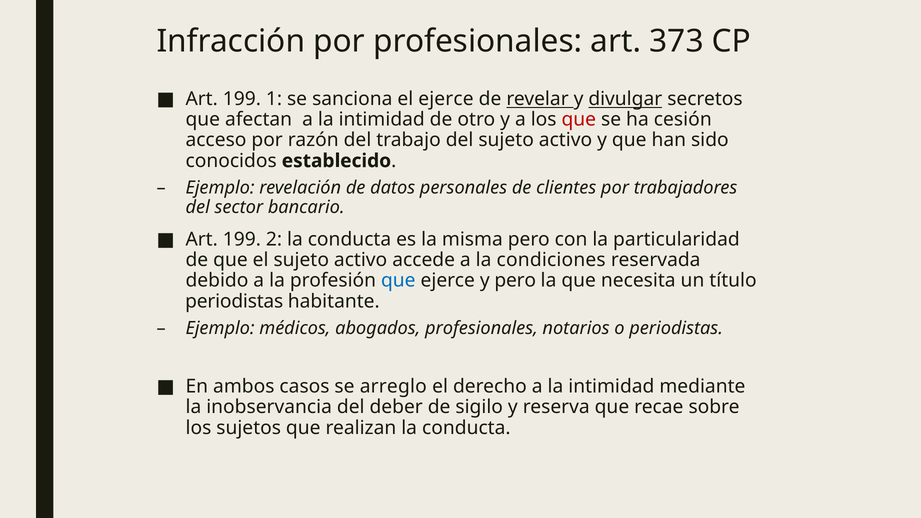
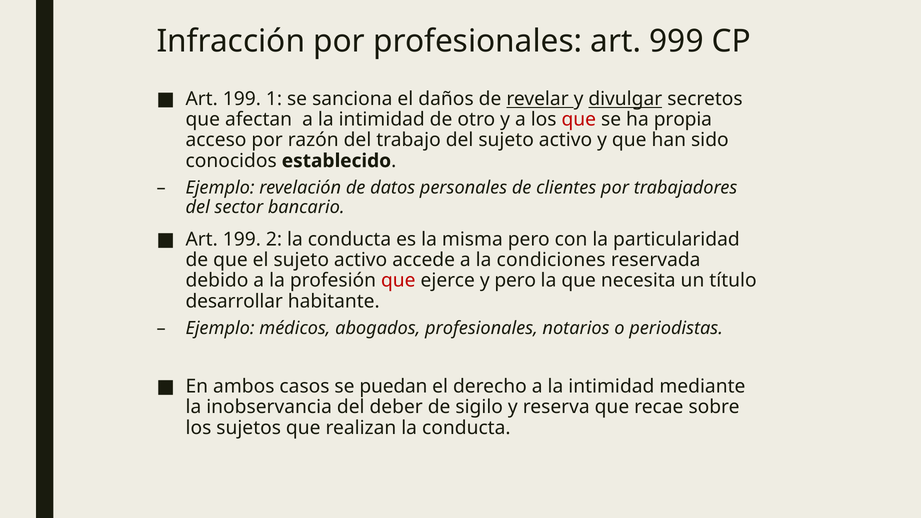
373: 373 -> 999 (676, 41)
el ejerce: ejerce -> daños (446, 99)
cesión: cesión -> propia (683, 119)
que colour: blue -> red (398, 281)
periodistas: periodistas -> desarrollar (234, 301)
arreglo: arreglo -> puedan (393, 386)
